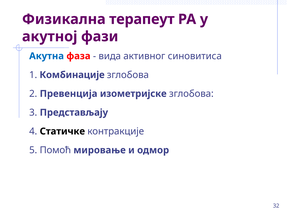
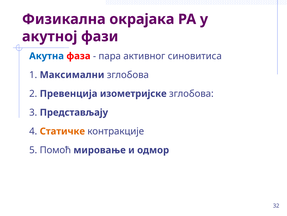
терапеут: терапеут -> окрајака (142, 19)
вида: вида -> пара (110, 56)
Комбинације: Комбинације -> Максимални (72, 75)
Статичке colour: black -> orange (62, 131)
